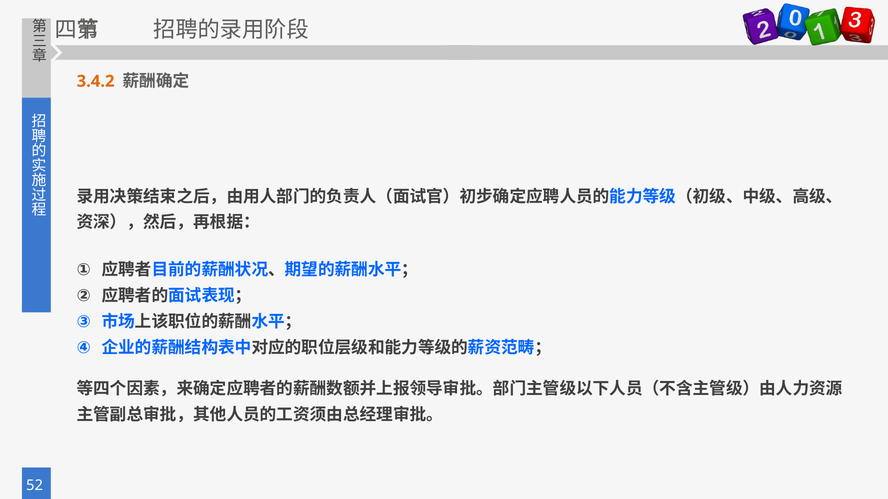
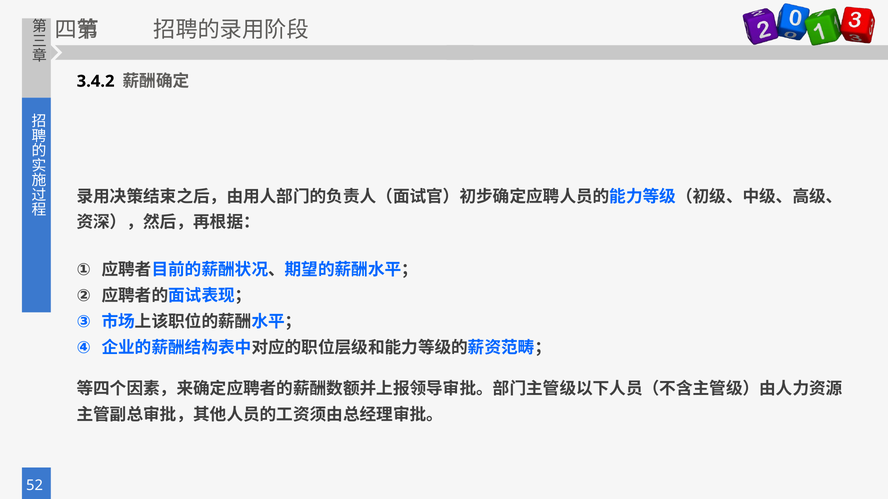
3.4.2 colour: orange -> black (96, 81)
